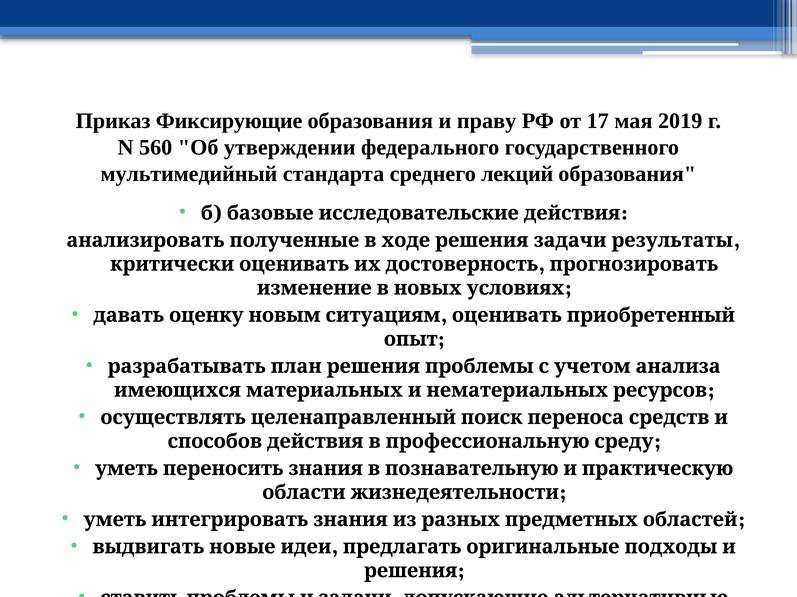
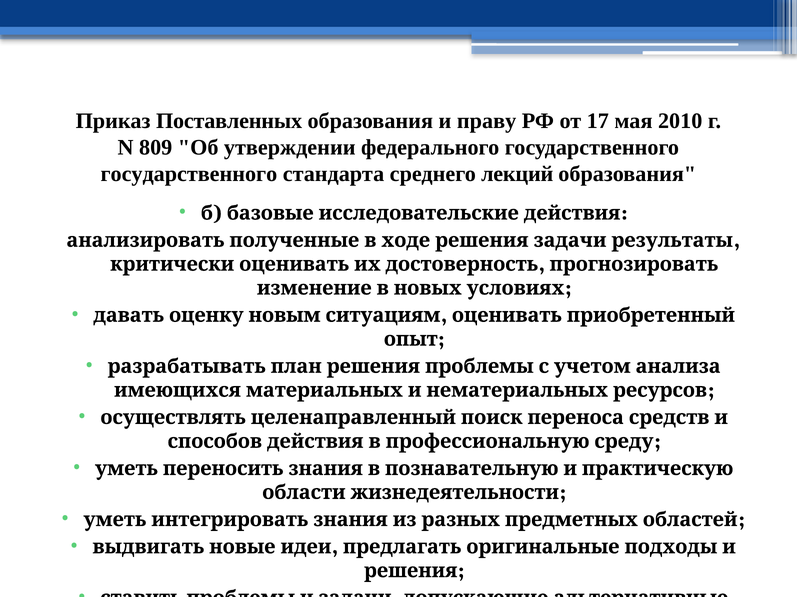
Фиксирующие: Фиксирующие -> Поставленных (229, 121)
2019: 2019 -> 2010 (680, 121)
560: 560 -> 809 (156, 148)
мультимедийный: мультимедийный -> государственного (189, 174)
